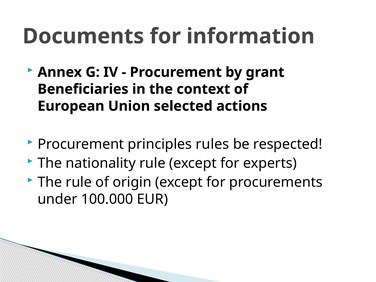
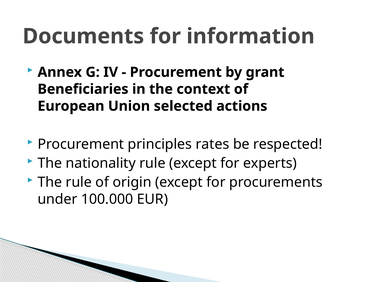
rules: rules -> rates (212, 144)
